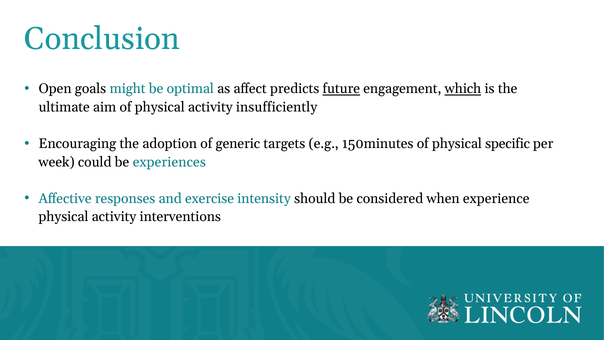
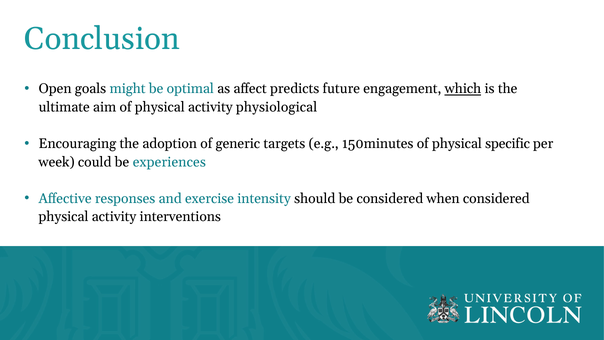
future underline: present -> none (341, 89)
insufficiently: insufficiently -> physiological (277, 107)
when experience: experience -> considered (496, 198)
